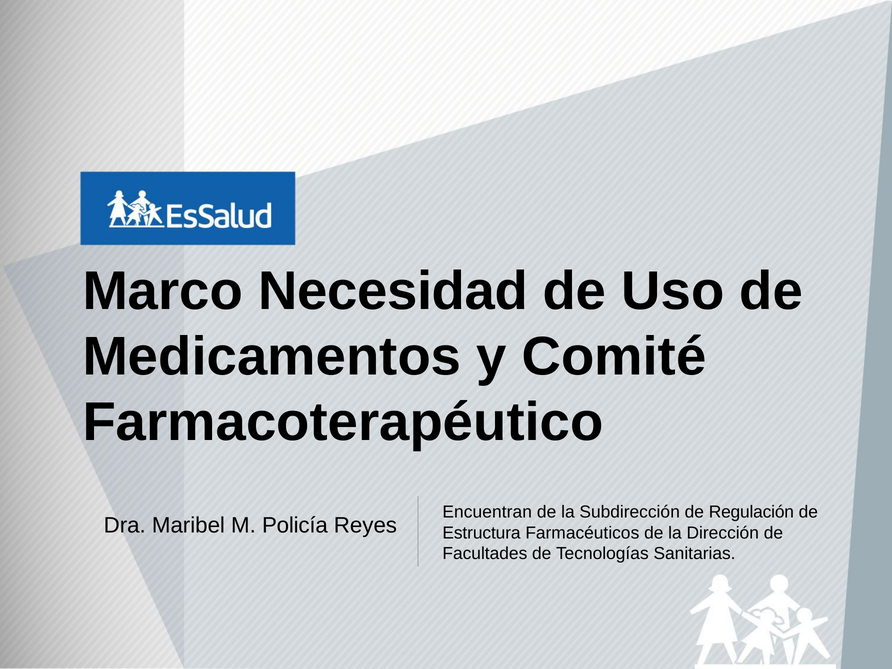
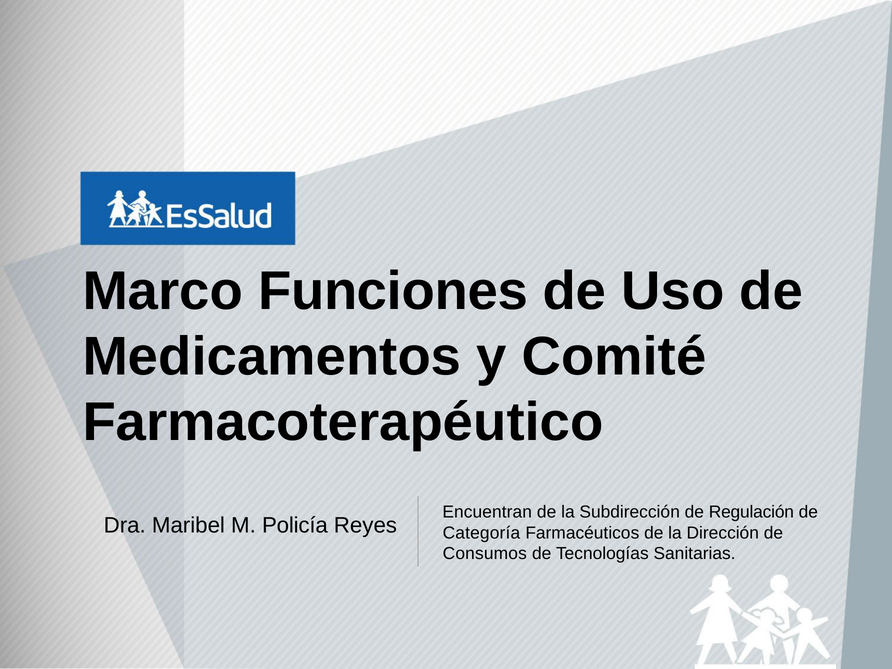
Necesidad: Necesidad -> Funciones (393, 291)
Estructura: Estructura -> Categoría (481, 533)
Facultades: Facultades -> Consumos (485, 554)
